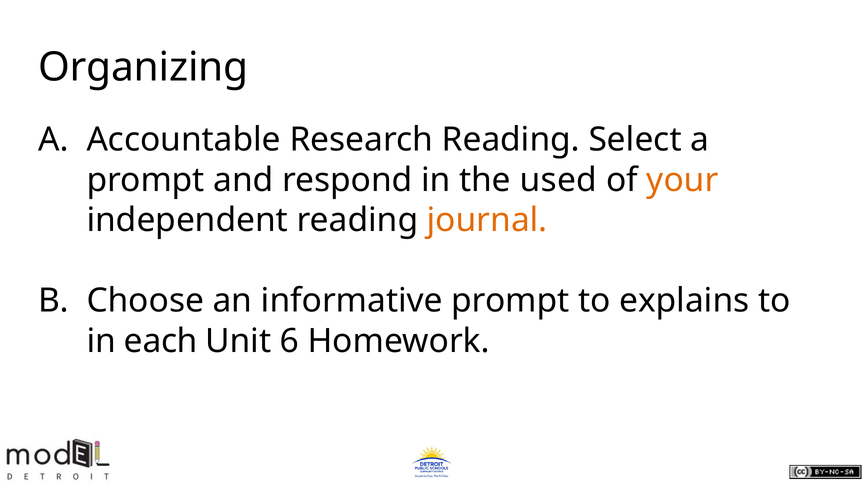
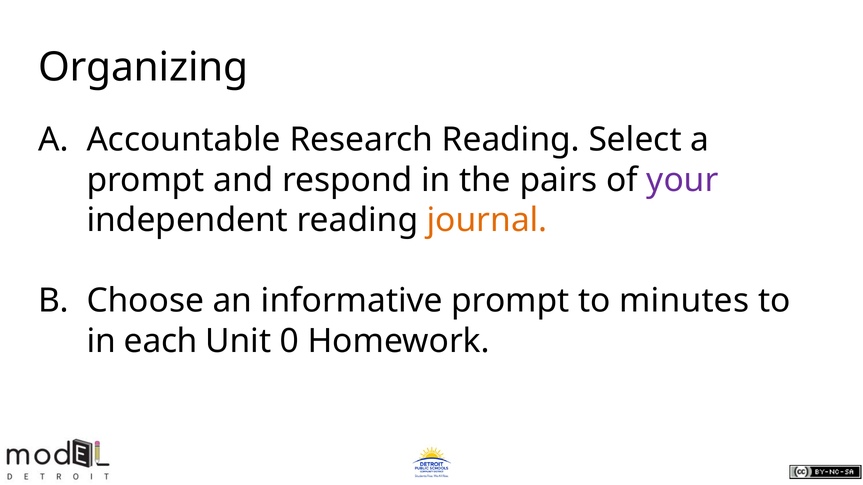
used: used -> pairs (558, 180)
your colour: orange -> purple (682, 180)
explains: explains -> minutes (684, 301)
6: 6 -> 0 (289, 341)
